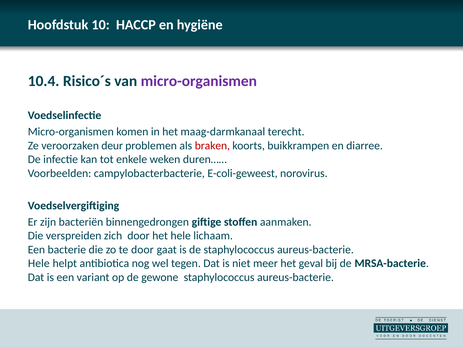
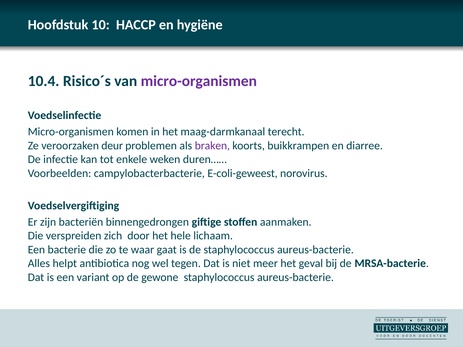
braken colour: red -> purple (212, 146)
te door: door -> waar (143, 250)
Hele: Hele -> Alles (39, 264)
